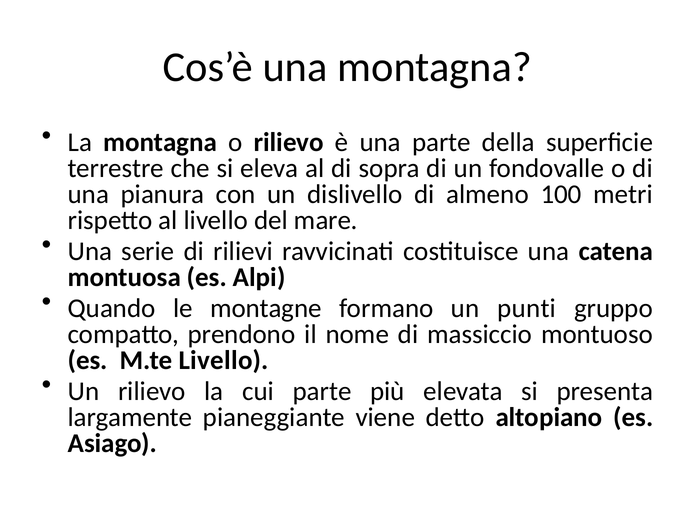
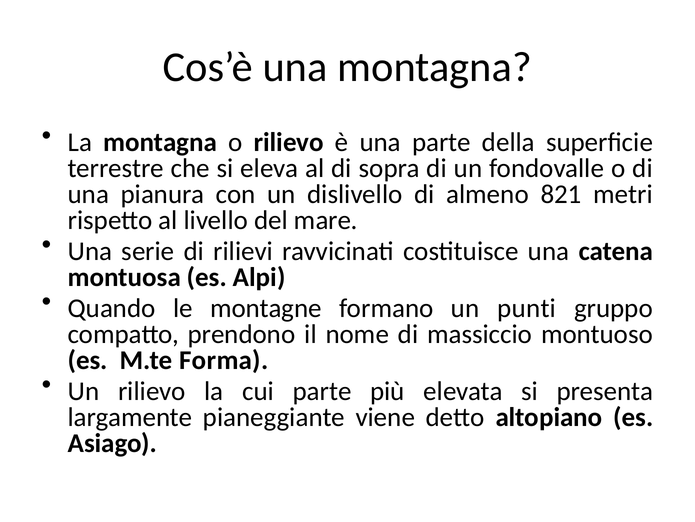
100: 100 -> 821 (561, 194)
M.te Livello: Livello -> Forma (224, 360)
